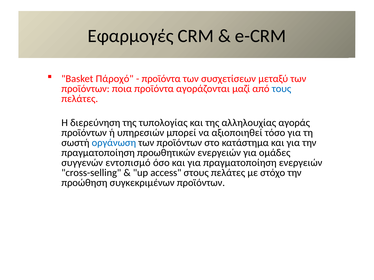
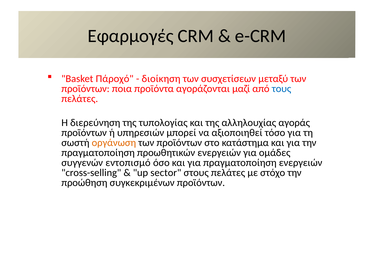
προϊόντα: προϊόντα -> διοίκηση (161, 79)
οργάνωση colour: blue -> orange (114, 143)
access: access -> sector (166, 173)
